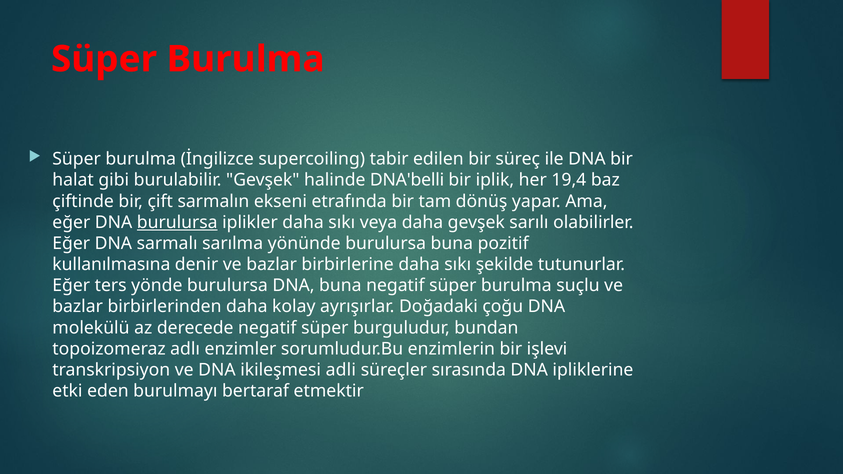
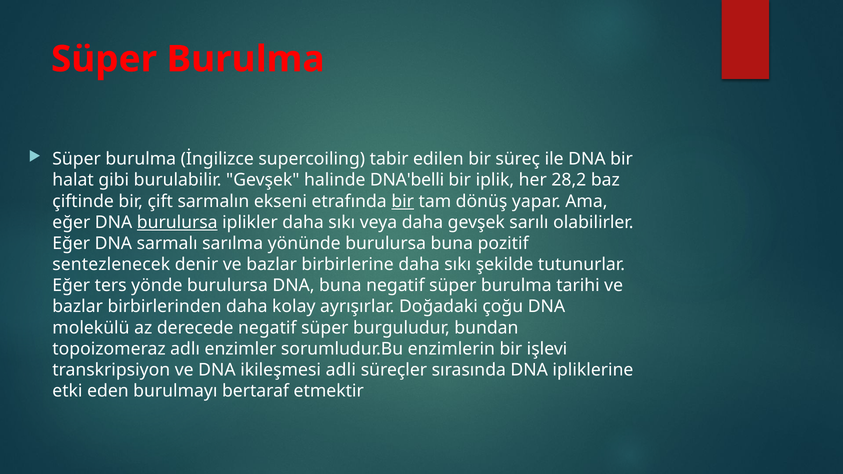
19,4: 19,4 -> 28,2 (569, 180)
bir underline: none -> present (403, 201)
kullanılmasına: kullanılmasına -> sentezlenecek (111, 265)
suçlu: suçlu -> tarihi (578, 286)
